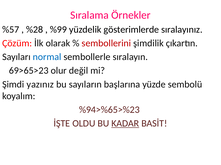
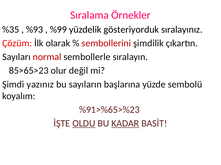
%57: %57 -> %35 (11, 30)
%28: %28 -> %93 (35, 30)
gösterimlerde: gösterimlerde -> gösteriyorduk (131, 30)
normal colour: blue -> red (47, 57)
69>65>23: 69>65>23 -> 85>65>23 (29, 71)
%94>%65>%23: %94>%65>%23 -> %91>%65>%23 (109, 110)
OLDU underline: none -> present (84, 124)
